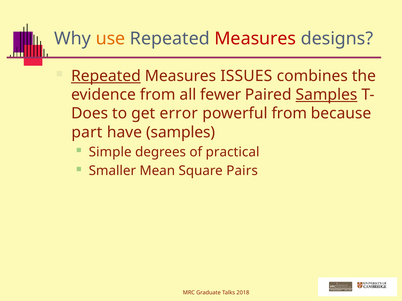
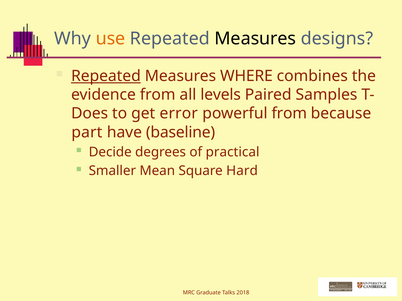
Measures colour: red -> black (255, 39)
ISSUES: ISSUES -> WHERE (246, 76)
fewer: fewer -> levels (221, 95)
Samples underline: present -> none (326, 95)
have samples: samples -> baseline (181, 132)
Simple: Simple -> Decide (110, 152)
Pairs: Pairs -> Hard (242, 171)
